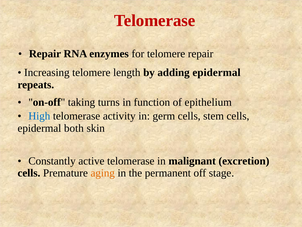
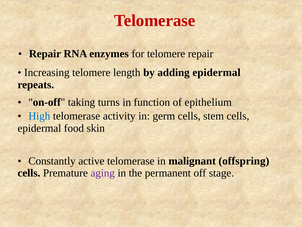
both: both -> food (74, 128)
excretion: excretion -> offspring (244, 161)
aging colour: orange -> purple (103, 173)
